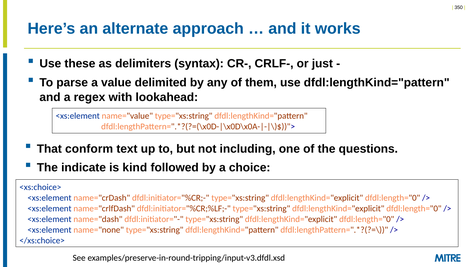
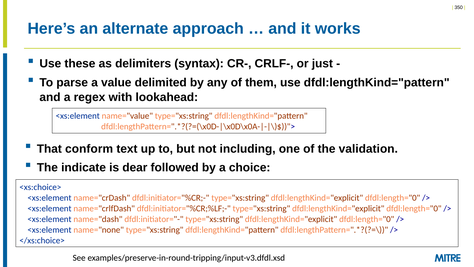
questions: questions -> validation (368, 149)
kind: kind -> dear (135, 167)
